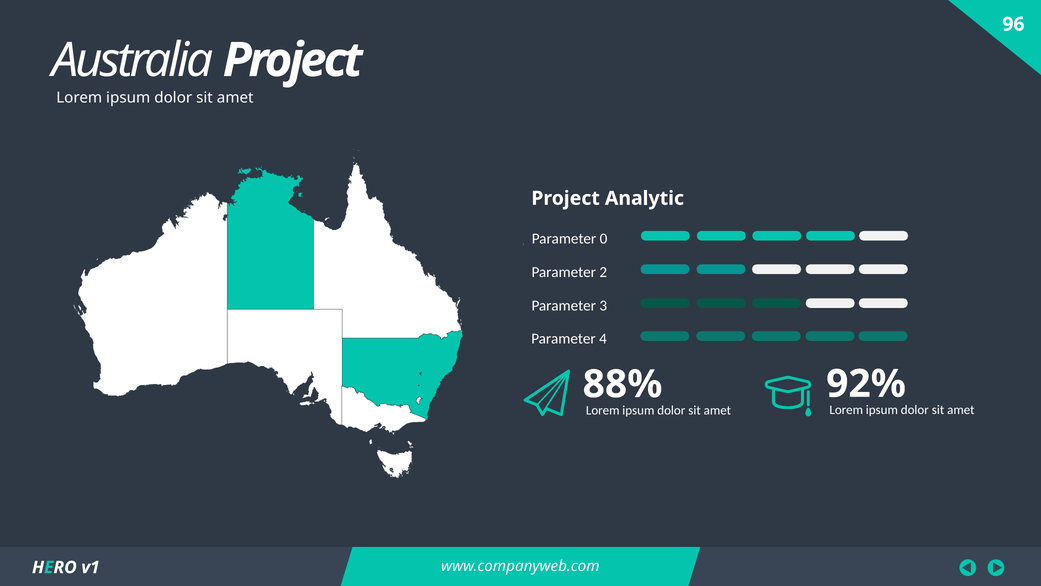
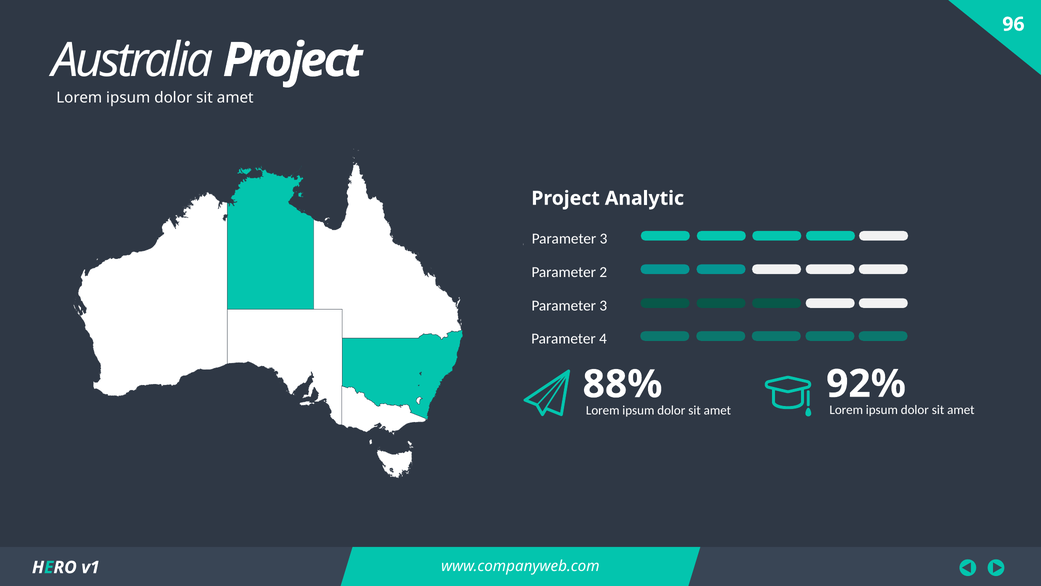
0: 0 -> 3 (604, 238)
